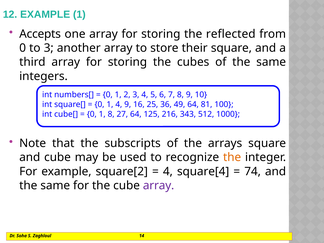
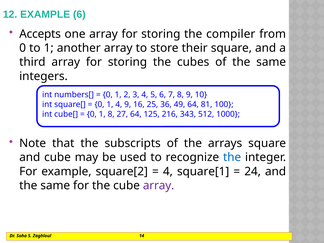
EXAMPLE 1: 1 -> 6 (79, 14)
reflected: reflected -> compiler (231, 34)
to 3: 3 -> 1 (49, 48)
the colour: orange -> blue (232, 157)
square[4: square[4 -> square[1 (203, 171)
74: 74 -> 24 (253, 171)
